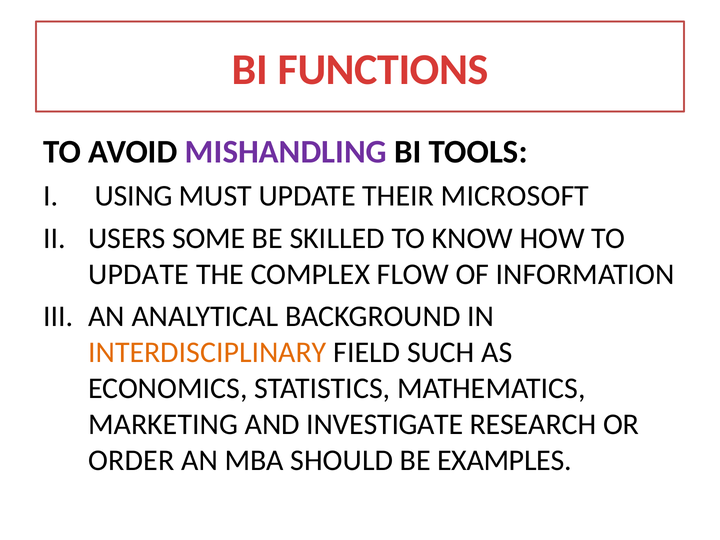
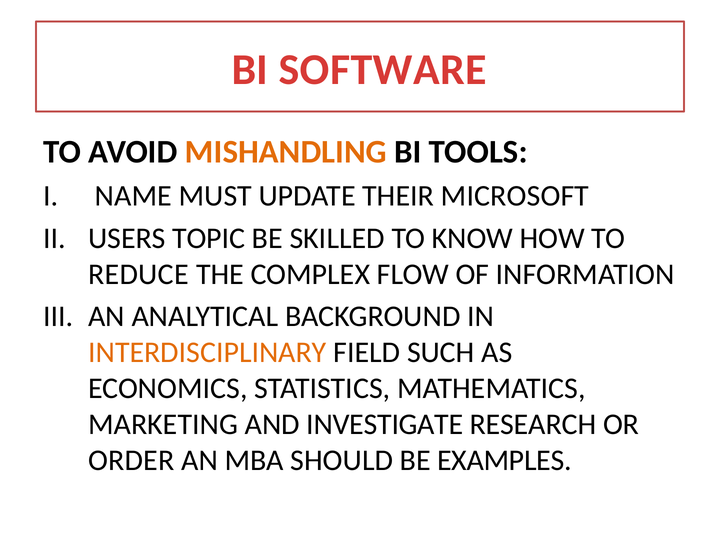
FUNCTIONS: FUNCTIONS -> SOFTWARE (383, 70)
MISHANDLING colour: purple -> orange (286, 152)
USING: USING -> NAME (133, 196)
SOME: SOME -> TOPIC (209, 238)
UPDATE: UPDATE -> REDUCE (139, 274)
